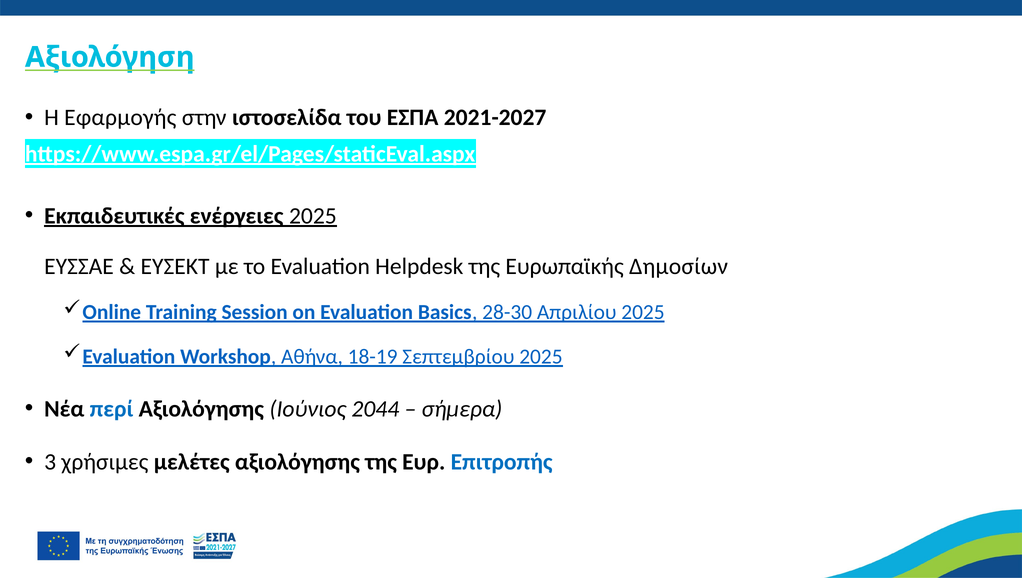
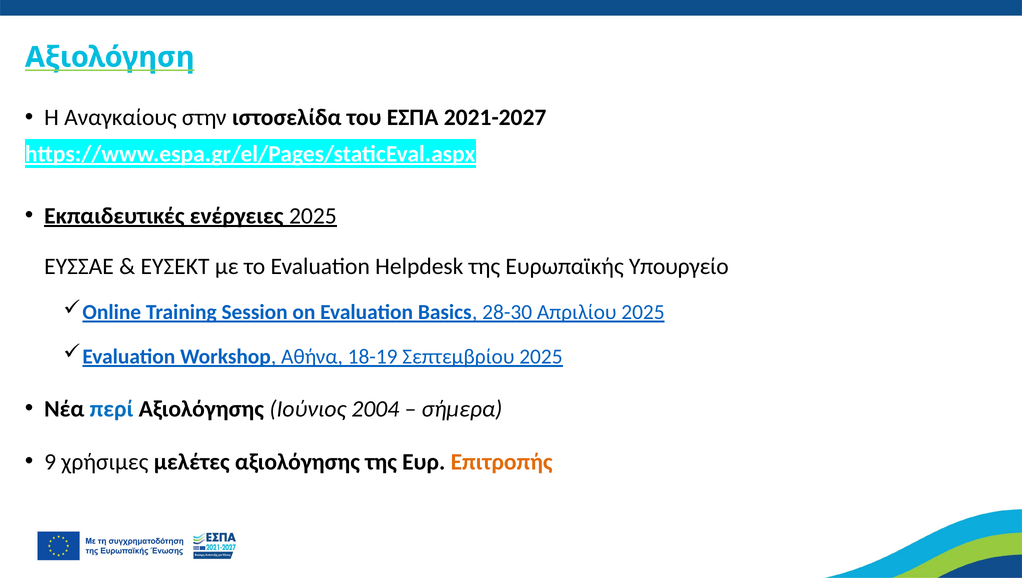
Εφαρμογής: Εφαρμογής -> Αναγκαίους (120, 117)
Δημοσίων: Δημοσίων -> Υπουργείο (679, 267)
2044: 2044 -> 2004 (375, 409)
3: 3 -> 9 (50, 462)
Επιτροπής colour: blue -> orange (502, 462)
